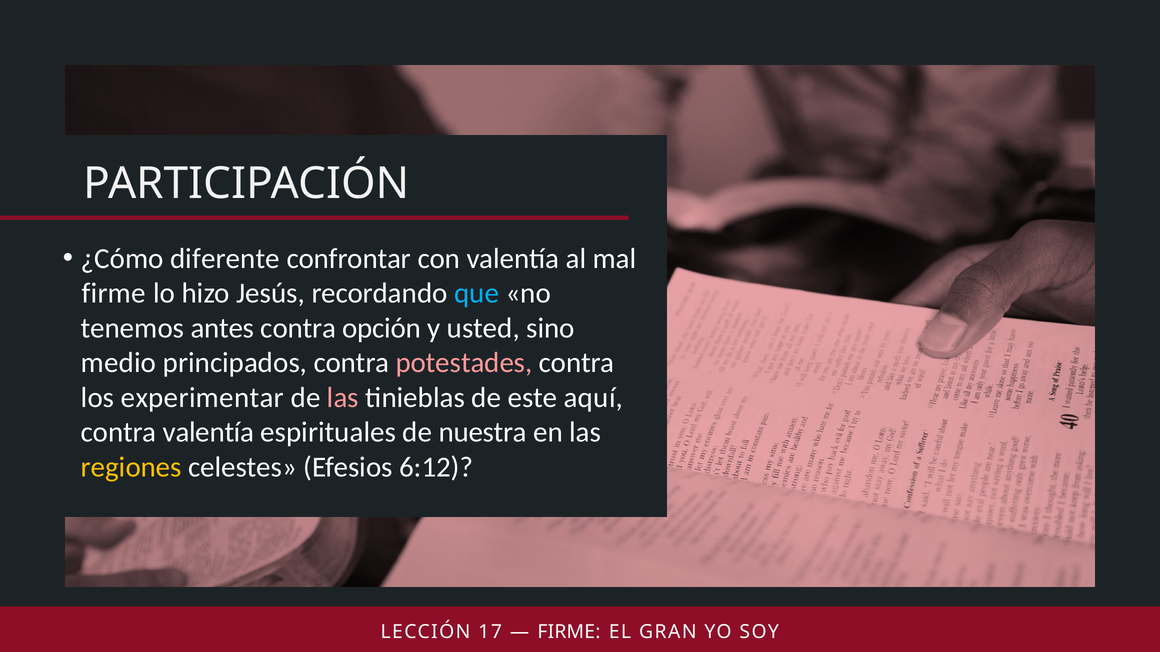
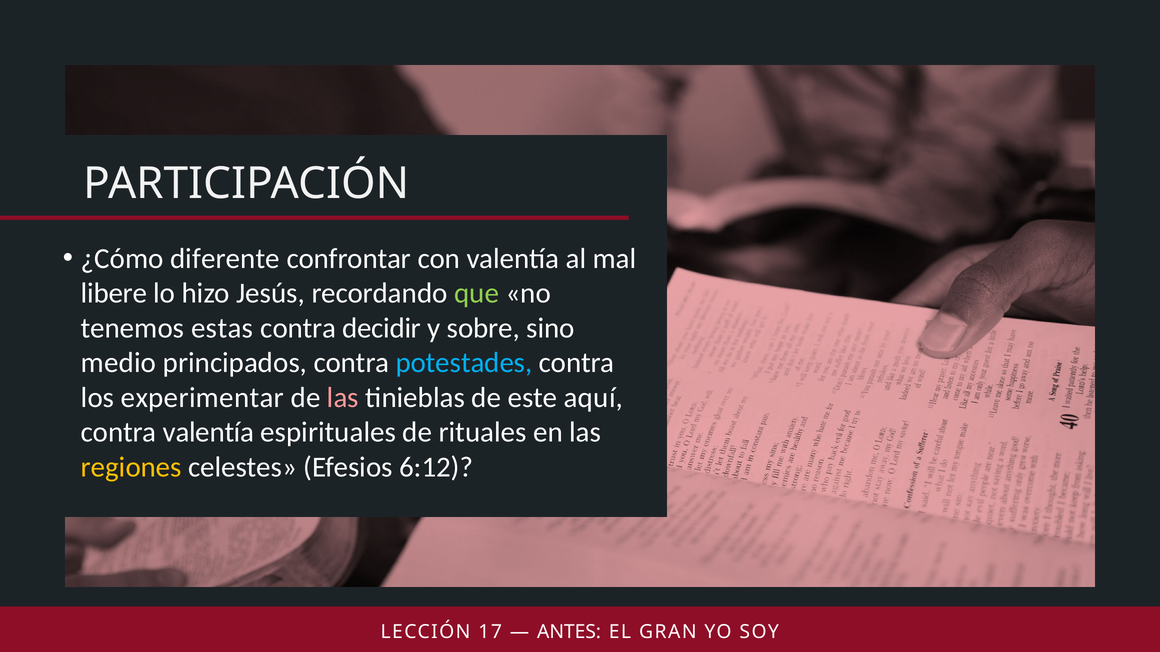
firme: firme -> libere (114, 293)
que colour: light blue -> light green (476, 293)
antes: antes -> estas (222, 328)
opción: opción -> decidir (382, 328)
usted: usted -> sobre (483, 328)
potestades colour: pink -> light blue (464, 363)
nuestra: nuestra -> rituales (483, 433)
FIRME: FIRME -> ANTES (569, 632)
